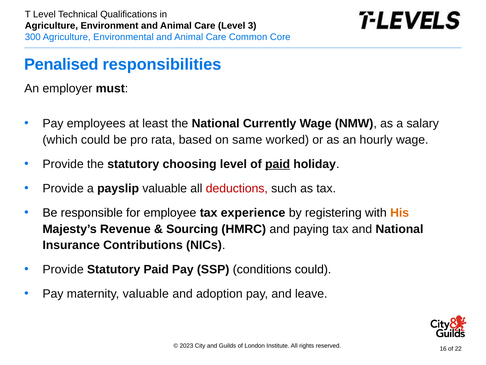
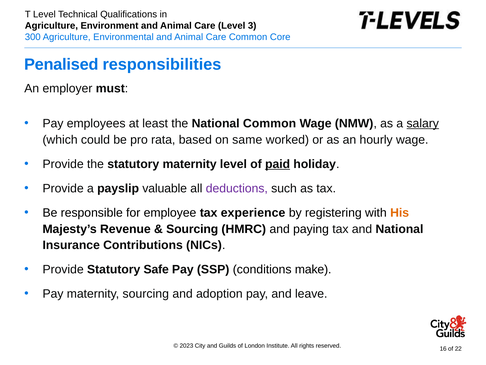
National Currently: Currently -> Common (270, 123)
salary underline: none -> present (423, 123)
statutory choosing: choosing -> maternity (190, 164)
deductions colour: red -> purple (237, 188)
Statutory Paid: Paid -> Safe (156, 269)
conditions could: could -> make (313, 269)
maternity valuable: valuable -> sourcing (146, 294)
